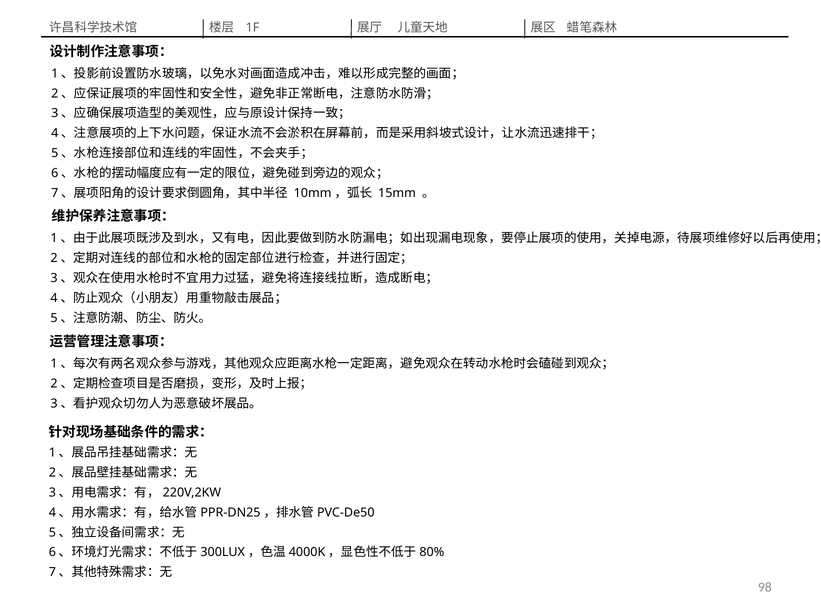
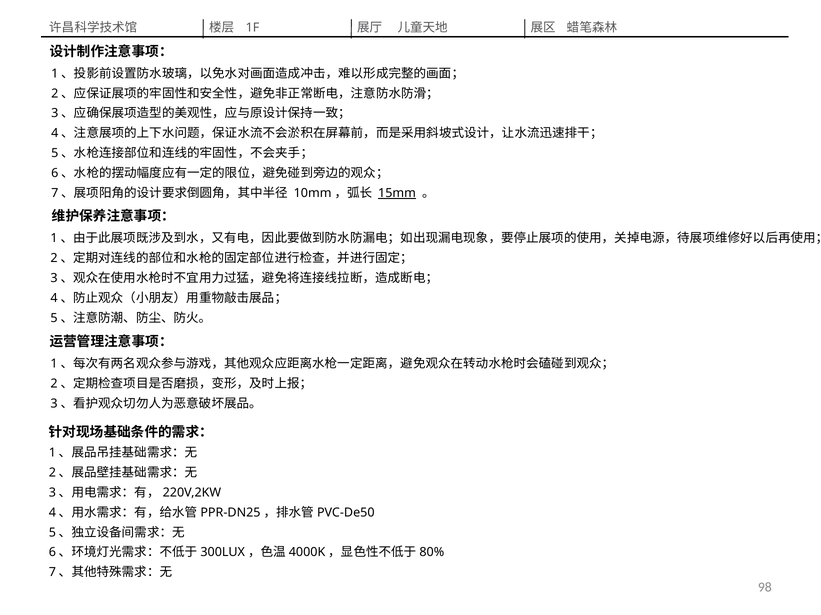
15mm underline: none -> present (397, 193)
